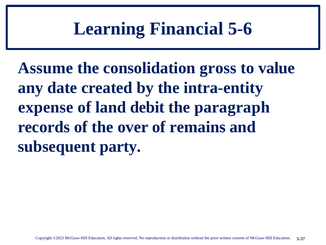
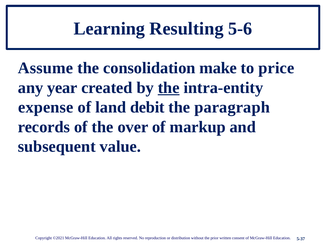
Financial: Financial -> Resulting (186, 29)
gross: gross -> make (218, 68)
value: value -> price (276, 68)
date: date -> year (62, 87)
the underline: none -> present (169, 87)
remains: remains -> markup (198, 127)
party: party -> value (120, 146)
